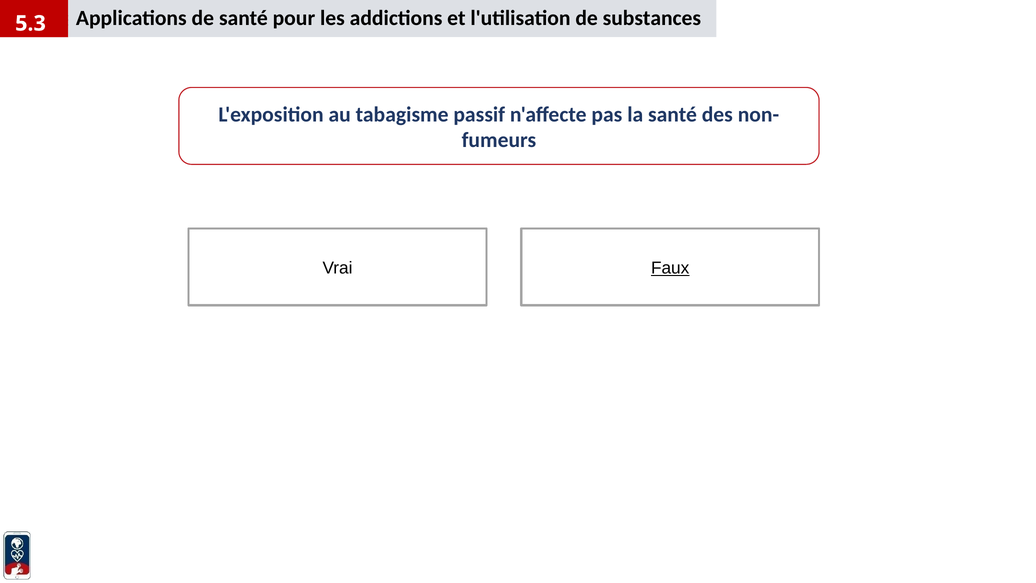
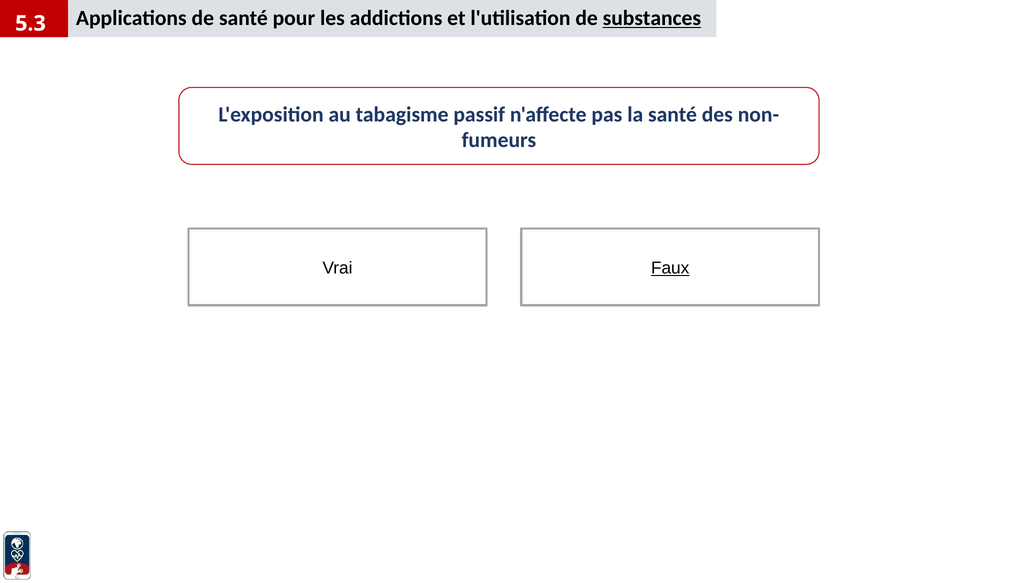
substances underline: none -> present (652, 18)
